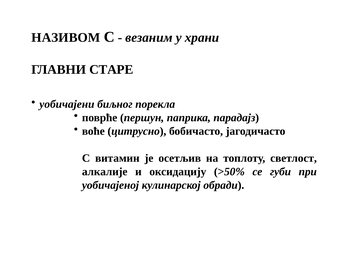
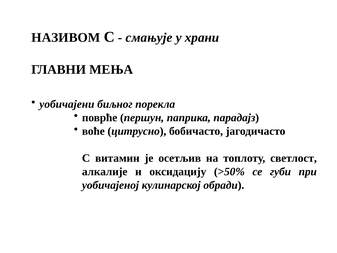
везаним: везаним -> смањује (149, 38)
СТАРЕ: СТАРЕ -> МЕЊА (111, 69)
